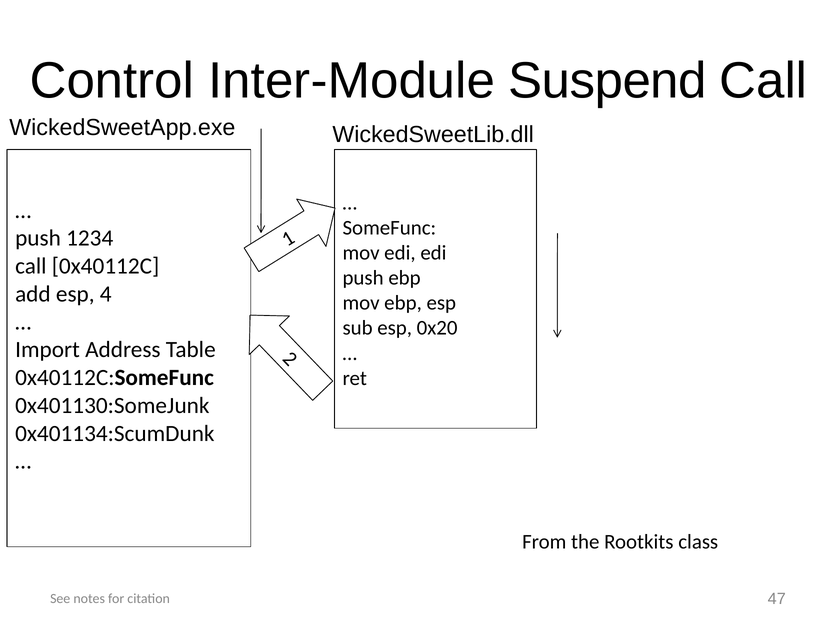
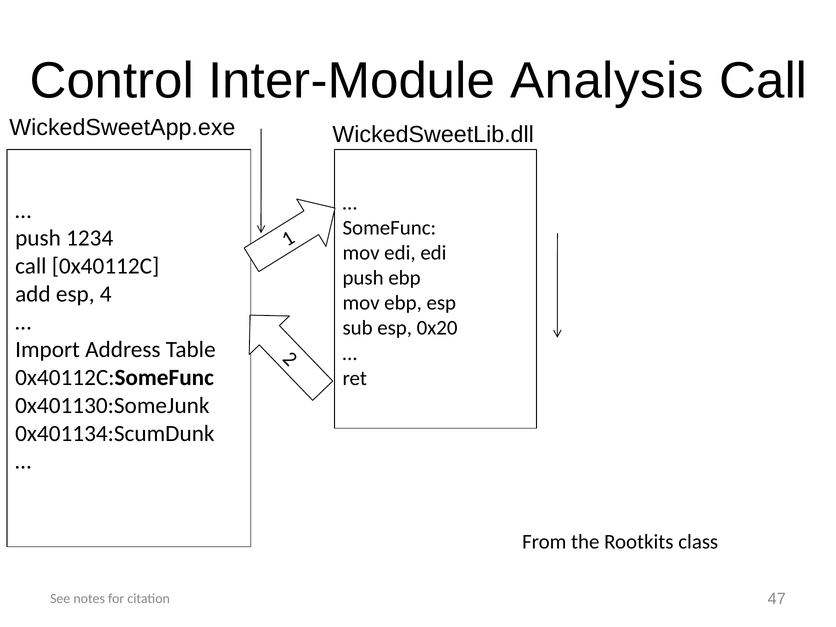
Suspend: Suspend -> Analysis (607, 81)
